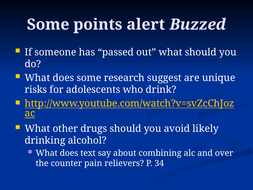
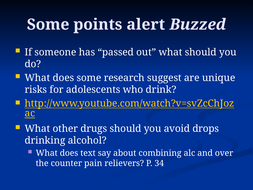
likely: likely -> drops (206, 129)
